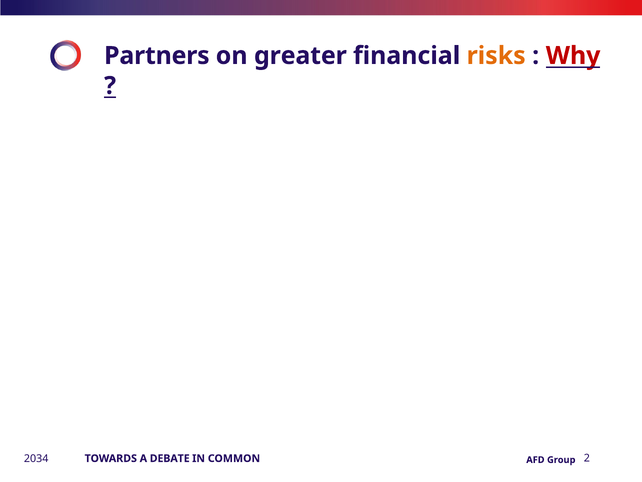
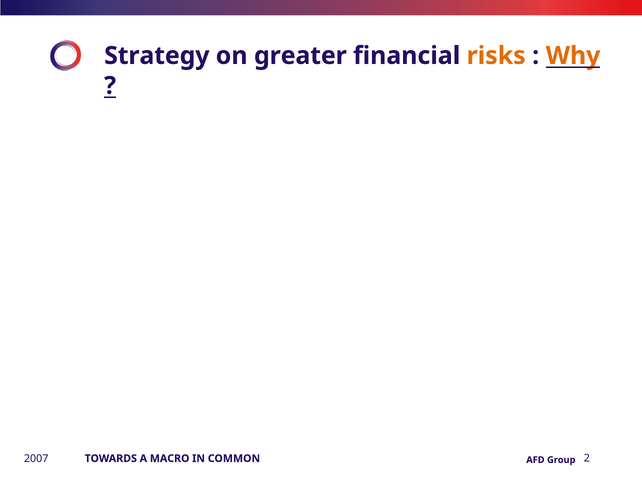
Partners: Partners -> Strategy (157, 56)
Why colour: red -> orange (573, 56)
2034: 2034 -> 2007 (36, 458)
DEBATE: DEBATE -> MACRO (170, 458)
